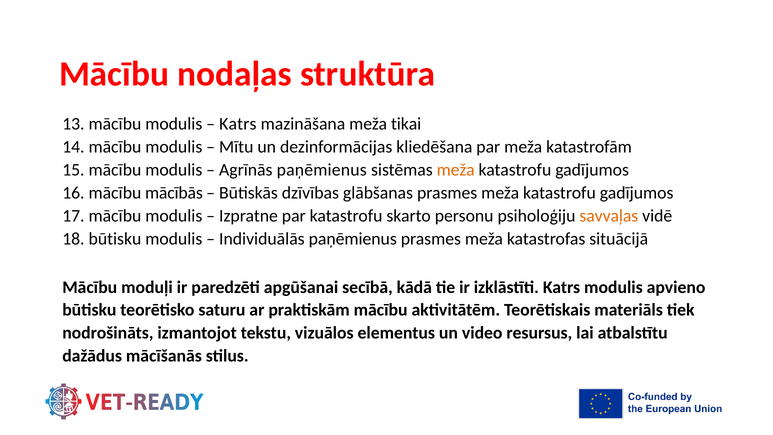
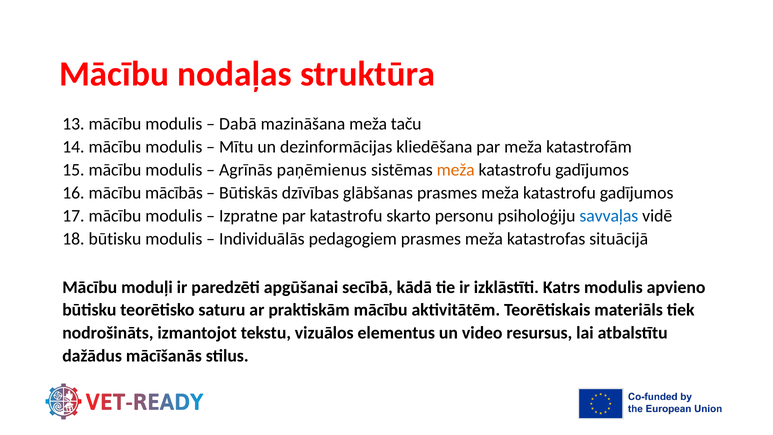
Katrs: Katrs -> Dabā (238, 124)
tikai: tikai -> taču (406, 124)
savvaļas colour: orange -> blue (609, 216)
Individuālās paņēmienus: paņēmienus -> pedagogiem (353, 239)
